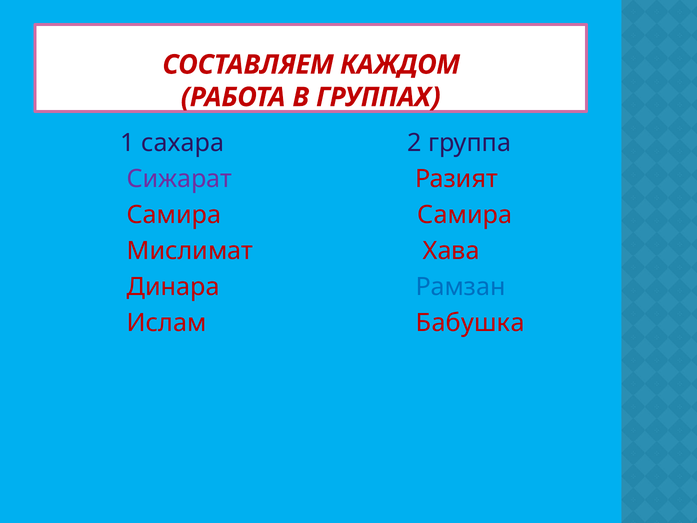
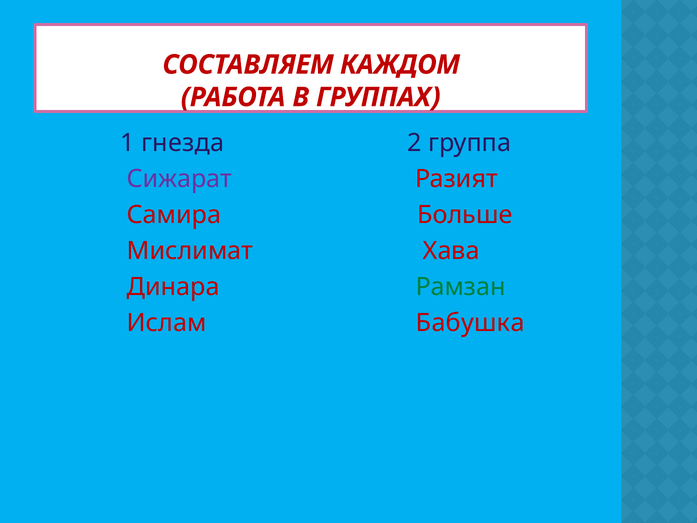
сахара: сахара -> гнезда (183, 143)
Самира Самира: Самира -> Больше (465, 215)
Рамзан colour: blue -> green (461, 287)
